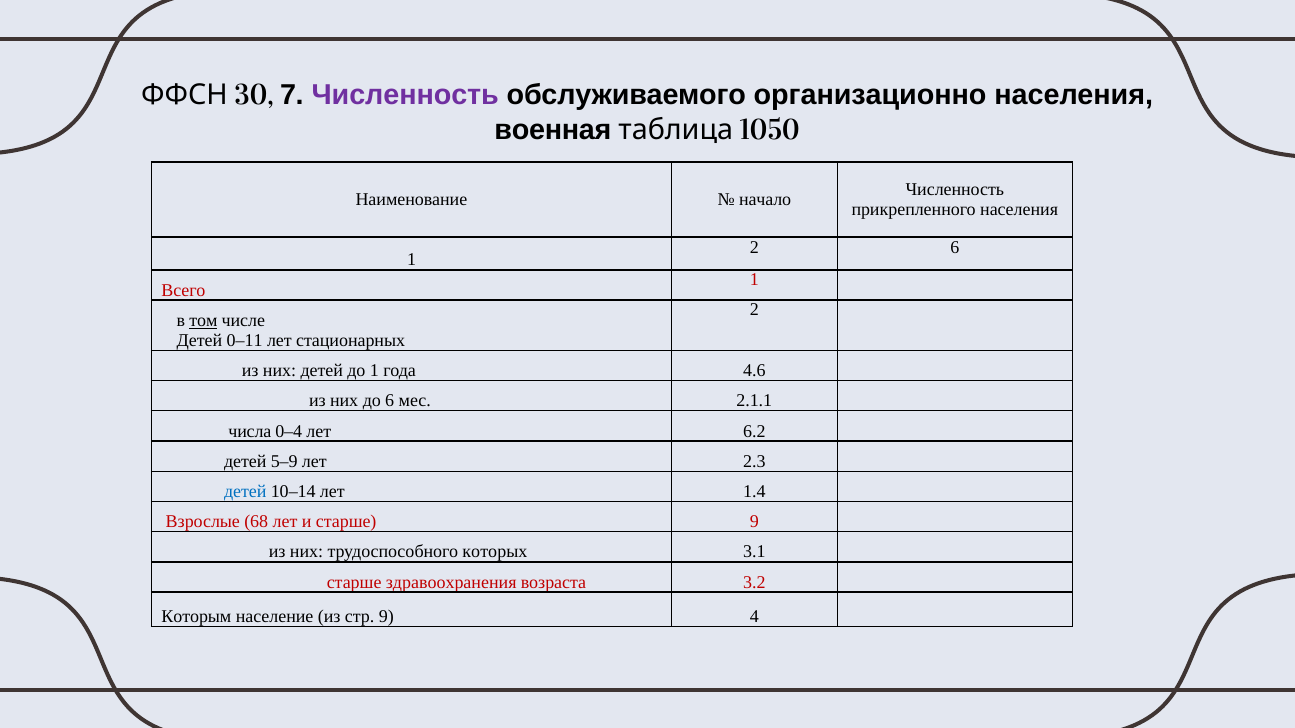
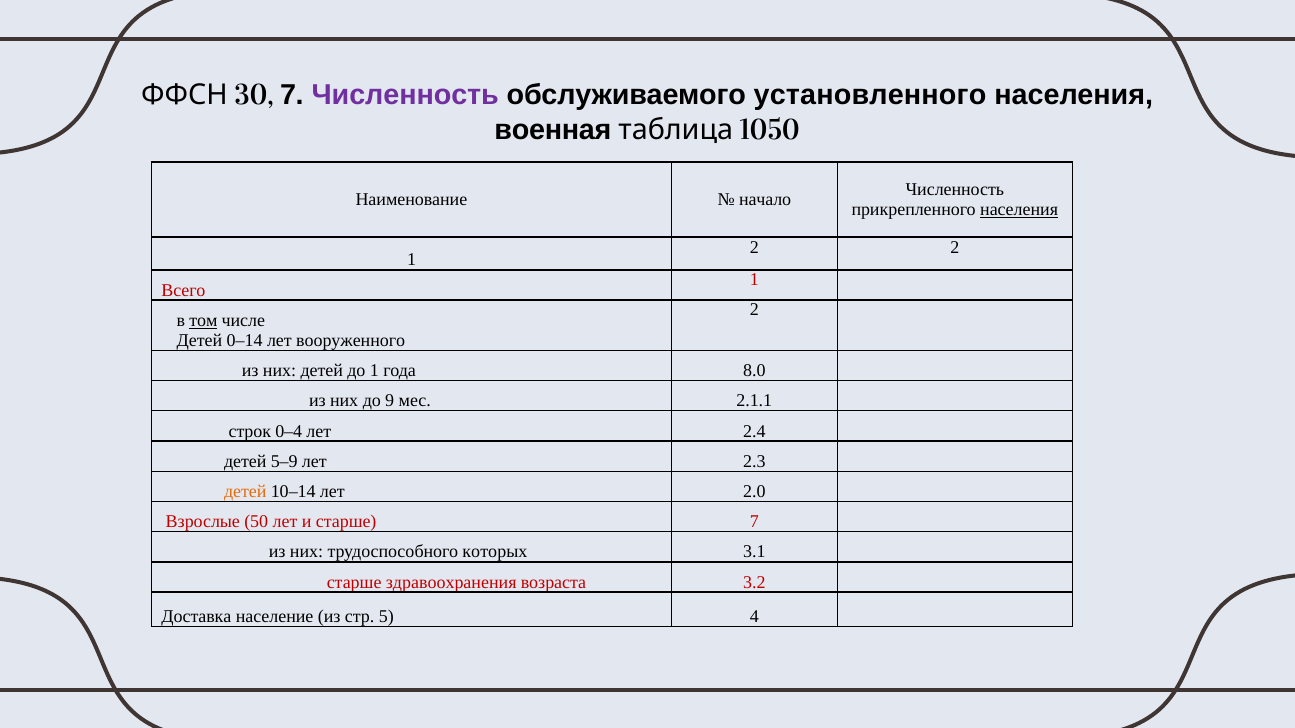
организационно: организационно -> установленного (870, 95)
населения underline: none -> present (1019, 210)
2 6: 6 -> 2 (955, 247)
0–11: 0–11 -> 0–14 (245, 341)
стационарных: стационарных -> вооруженного (351, 341)
4.6: 4.6 -> 8.0 (754, 371)
до 6: 6 -> 9 (390, 401)
числа: числа -> строк (250, 432)
6.2: 6.2 -> 2.4 (754, 432)
детей colour: blue -> orange (245, 492)
1.4: 1.4 -> 2.0 (754, 492)
68: 68 -> 50 (256, 522)
старше 9: 9 -> 7 (754, 522)
Которым: Которым -> Доставка (196, 617)
стр 9: 9 -> 5 (386, 617)
